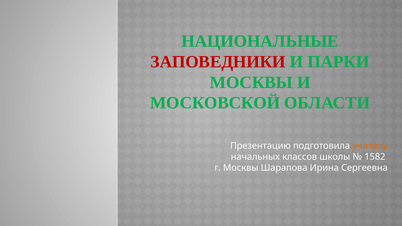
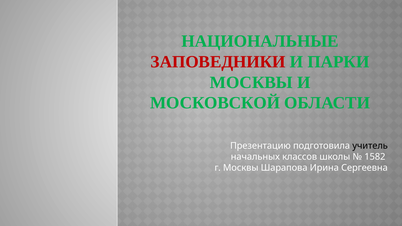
учитель colour: orange -> black (370, 146)
